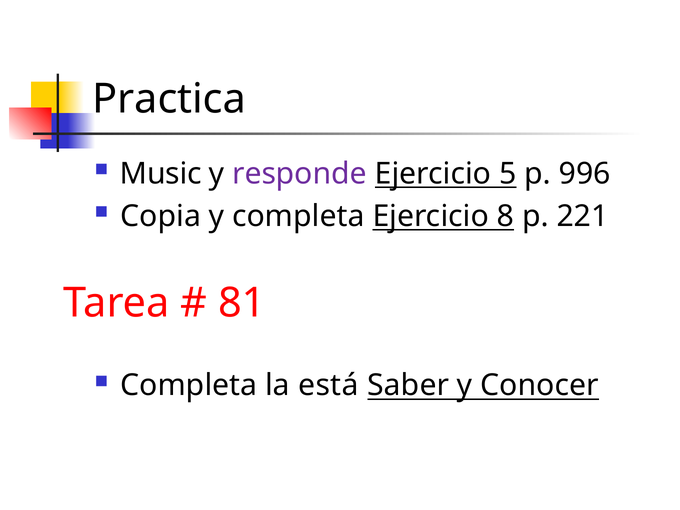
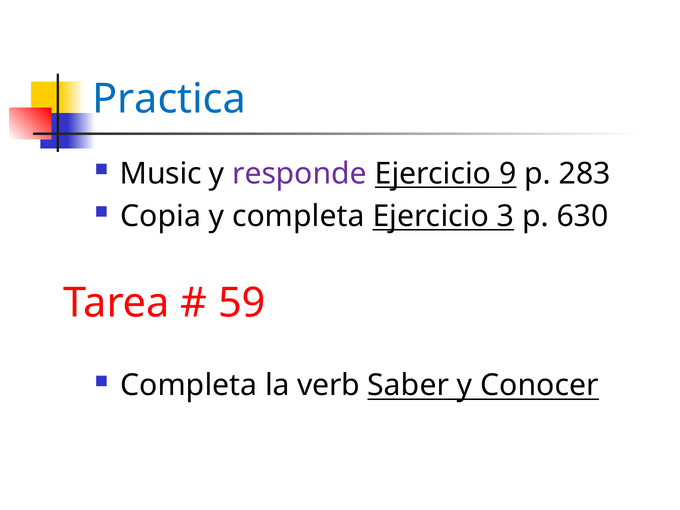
Practica colour: black -> blue (169, 99)
5: 5 -> 9 (508, 174)
996: 996 -> 283 (585, 174)
8: 8 -> 3 (505, 216)
221: 221 -> 630 (583, 216)
81: 81 -> 59 (242, 303)
está: está -> verb (329, 385)
